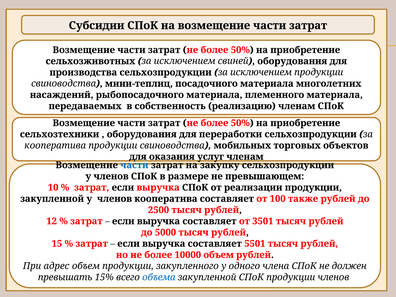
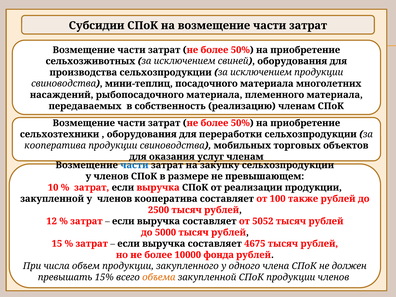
3501: 3501 -> 5052 (263, 221)
5501: 5501 -> 4675 (255, 244)
10000 объем: объем -> фонда (219, 255)
адрес: адрес -> числа (57, 266)
объема colour: blue -> orange (159, 277)
